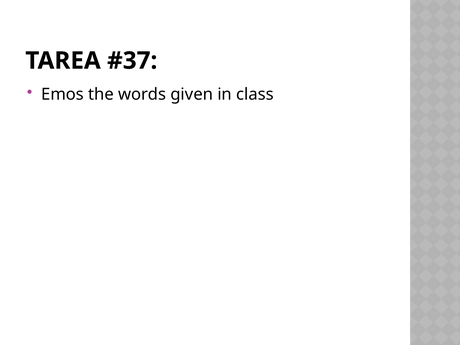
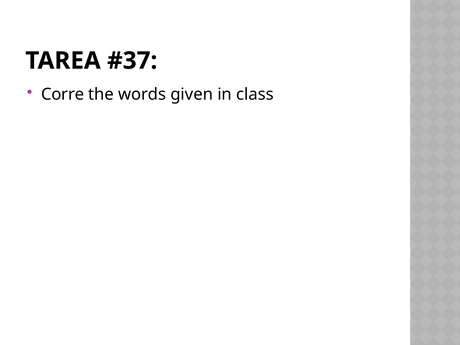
Emos: Emos -> Corre (63, 94)
